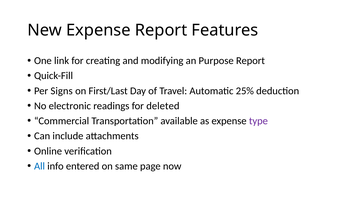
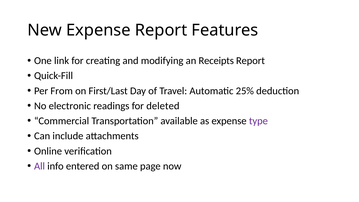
Purpose: Purpose -> Receipts (216, 61)
Signs: Signs -> From (62, 91)
All colour: blue -> purple (40, 166)
